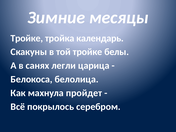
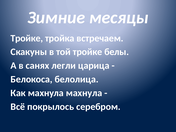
календарь: календарь -> встречаем (100, 38)
махнула пройдет: пройдет -> махнула (84, 93)
